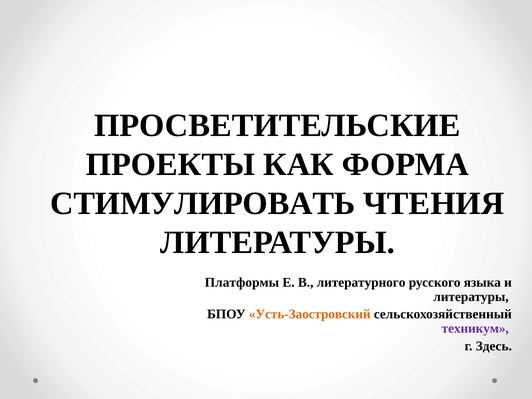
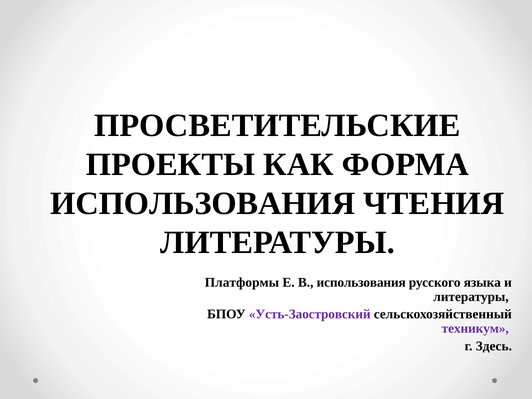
СТИМУЛИРОВАТЬ: СТИМУЛИРОВАТЬ -> ИСПОЛЬЗОВАНИЯ (203, 203)
В литературного: литературного -> использования (361, 282)
Усть-Заостровский colour: orange -> purple (310, 314)
